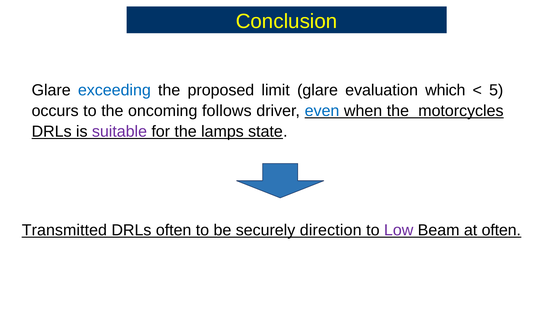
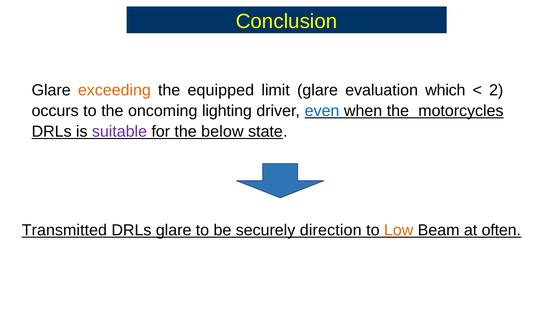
exceeding colour: blue -> orange (114, 90)
proposed: proposed -> equipped (221, 90)
5: 5 -> 2 (496, 90)
follows: follows -> lighting (227, 111)
lamps: lamps -> below (222, 131)
DRLs often: often -> glare (174, 230)
Low colour: purple -> orange (399, 230)
